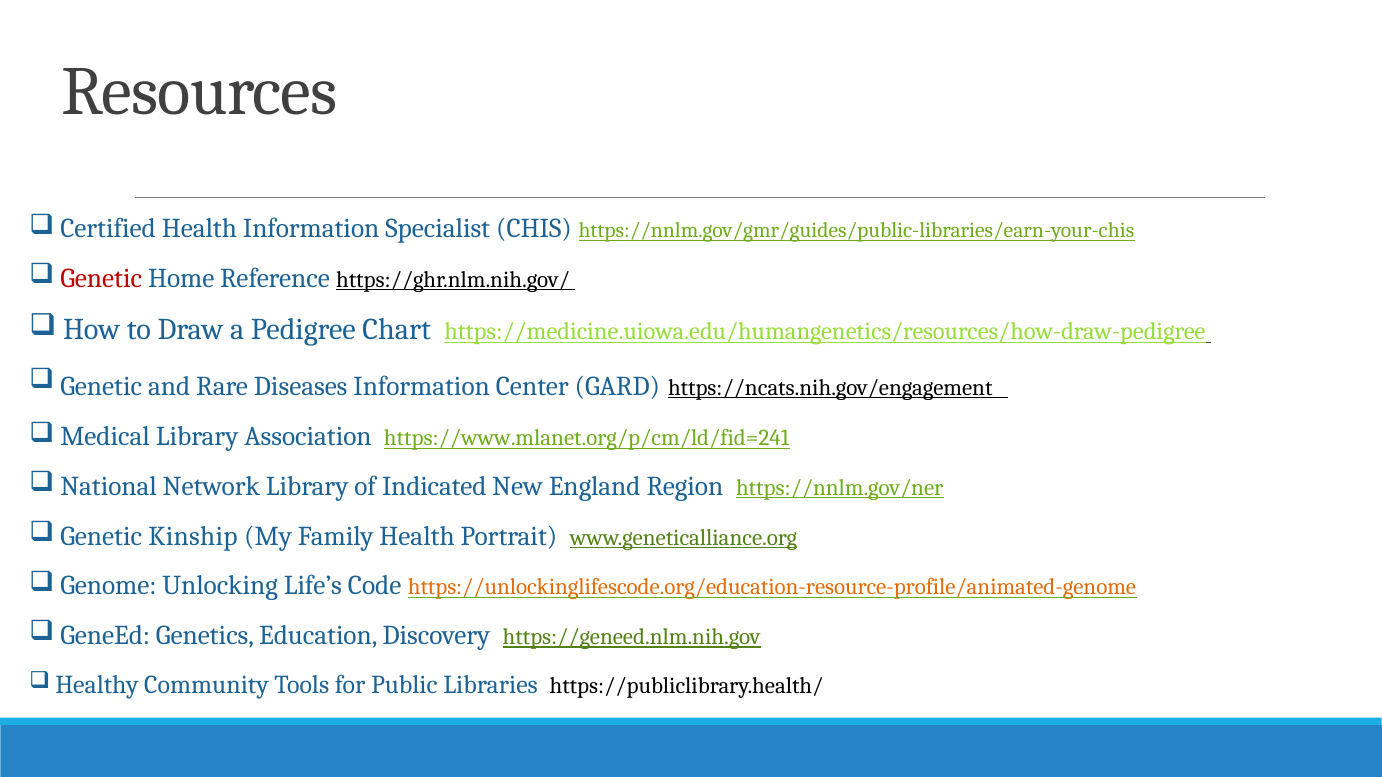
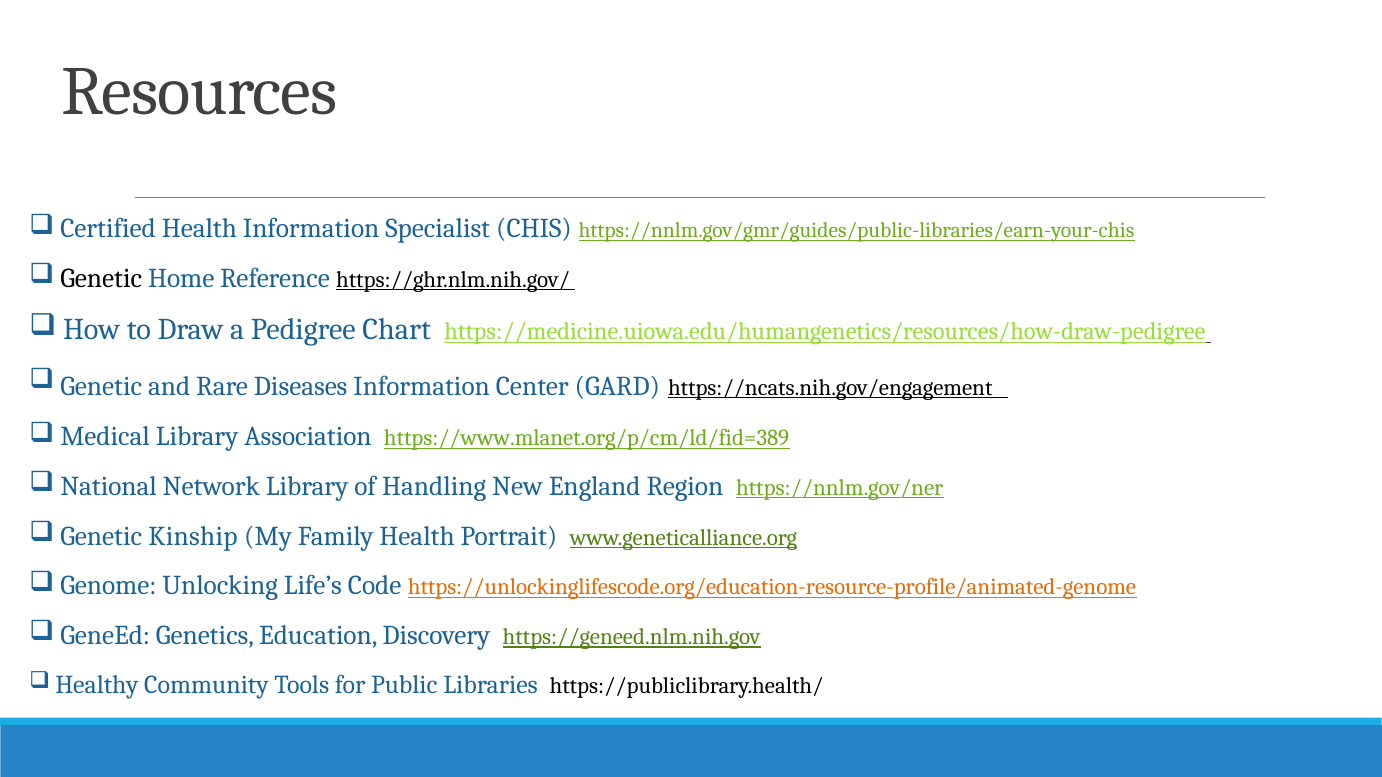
Genetic colour: red -> black (101, 279)
https://www.mlanet.org/p/cm/ld/fid=241: https://www.mlanet.org/p/cm/ld/fid=241 -> https://www.mlanet.org/p/cm/ld/fid=389 (587, 439)
Indicated: Indicated -> Handling (434, 487)
